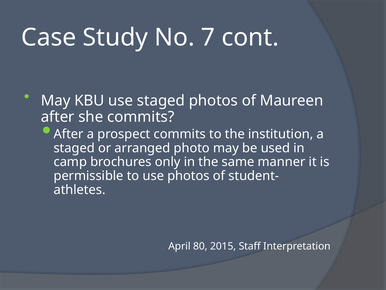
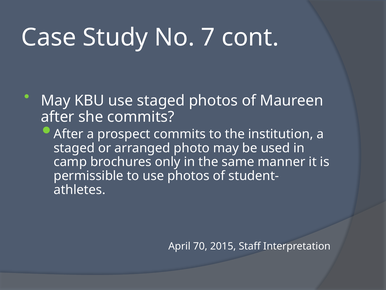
80: 80 -> 70 (200, 246)
